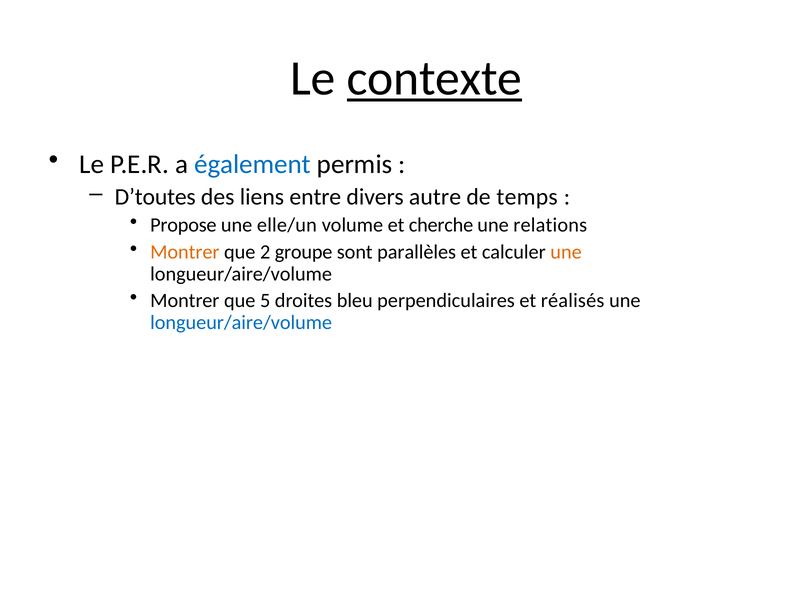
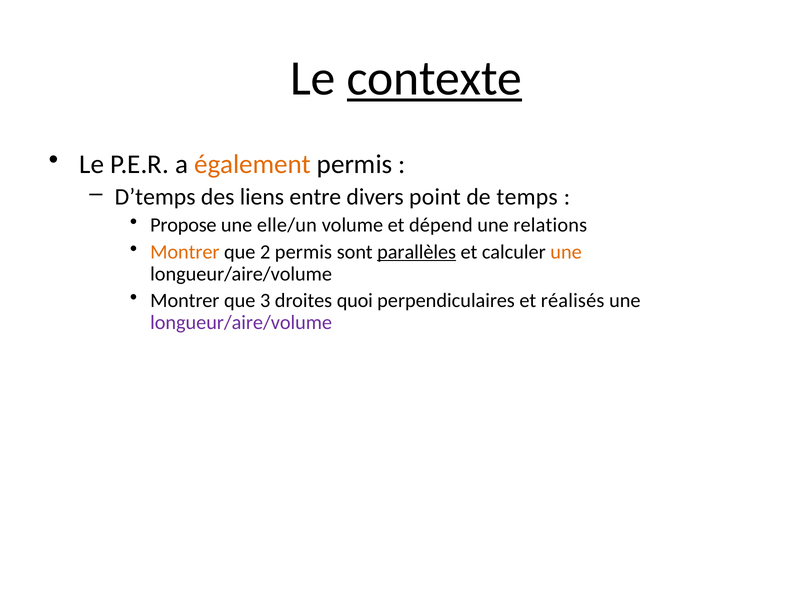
également colour: blue -> orange (253, 164)
D’toutes: D’toutes -> D’temps (155, 197)
autre: autre -> point (435, 197)
cherche: cherche -> dépend (441, 225)
2 groupe: groupe -> permis (303, 252)
parallèles underline: none -> present (417, 252)
5: 5 -> 3 (265, 301)
bleu: bleu -> quoi (355, 301)
longueur/aire/volume colour: blue -> purple (241, 323)
